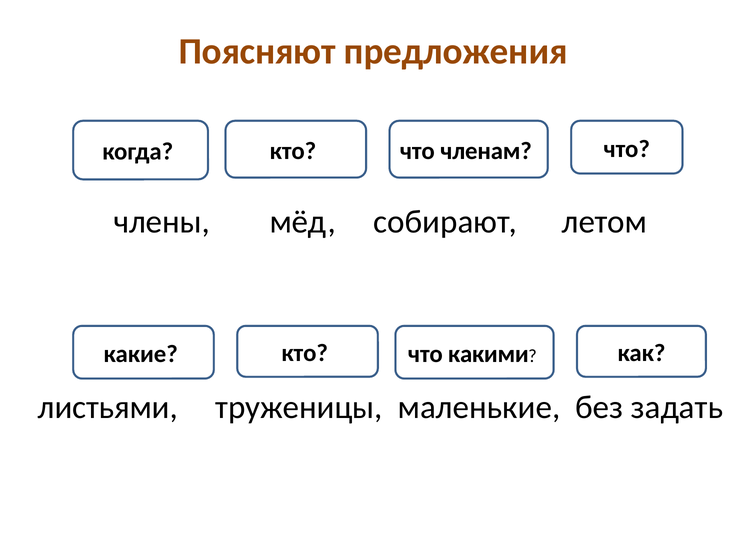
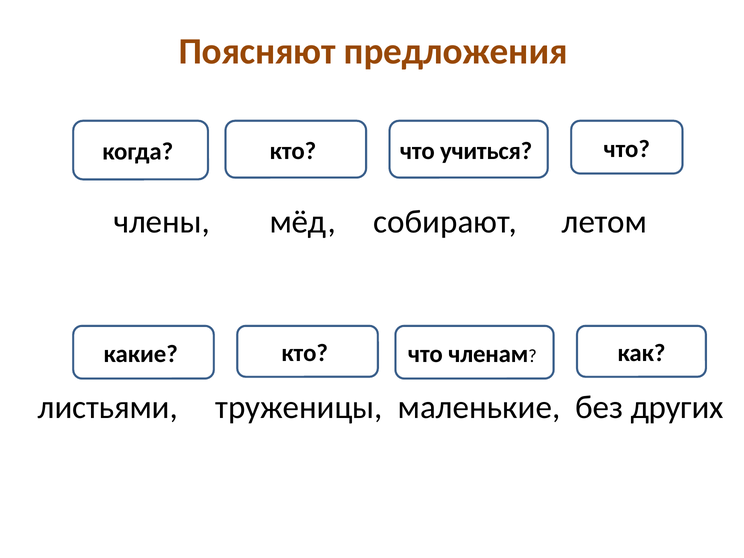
членам: членам -> учиться (486, 151)
какими: какими -> членам (488, 354)
задать: задать -> других (677, 407)
